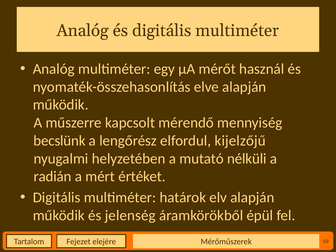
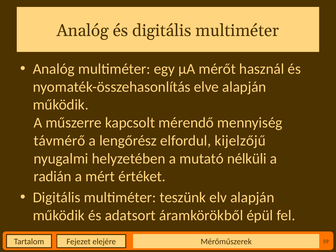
becslünk: becslünk -> távmérő (59, 141)
határok: határok -> teszünk (183, 197)
jelenség: jelenség -> adatsort (130, 215)
